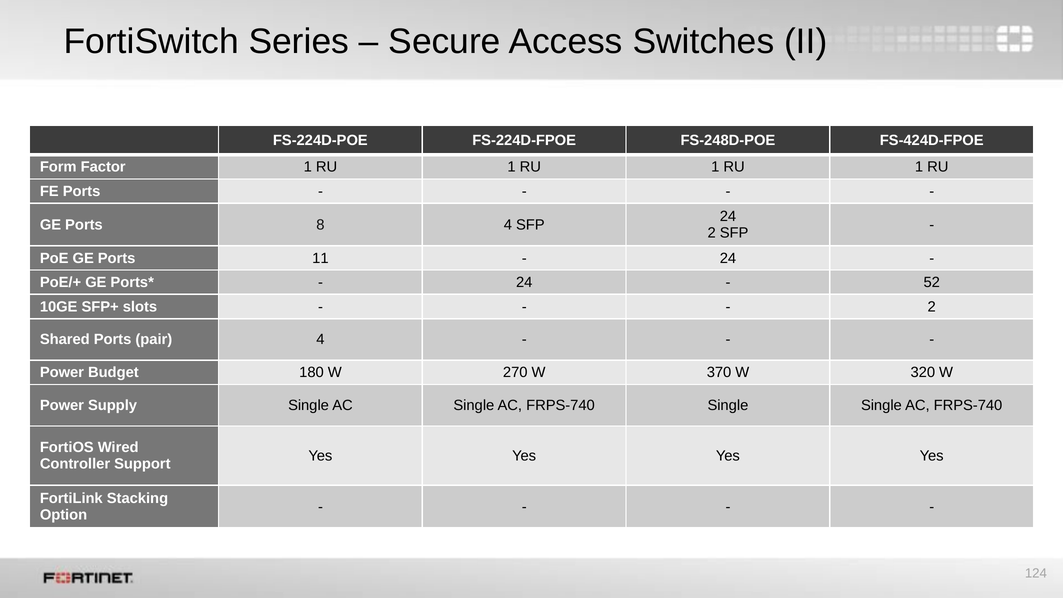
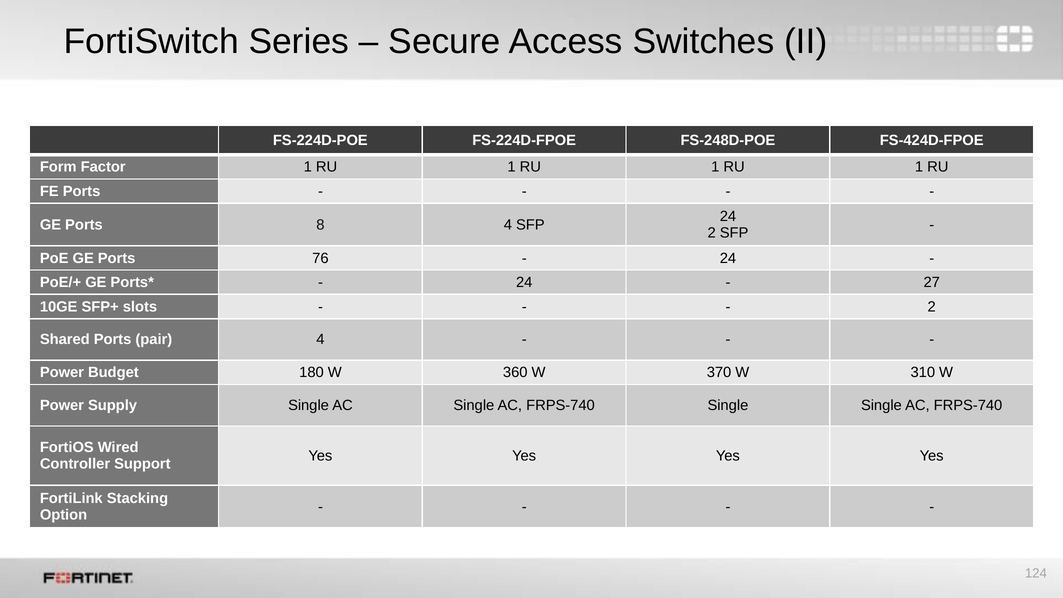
11: 11 -> 76 (320, 258)
52: 52 -> 27 (932, 282)
270: 270 -> 360 (515, 372)
320: 320 -> 310 (923, 372)
